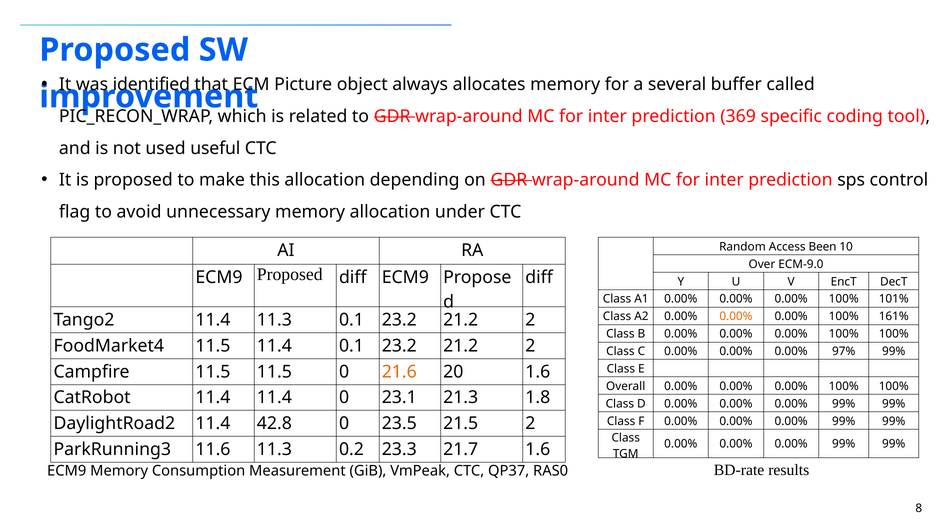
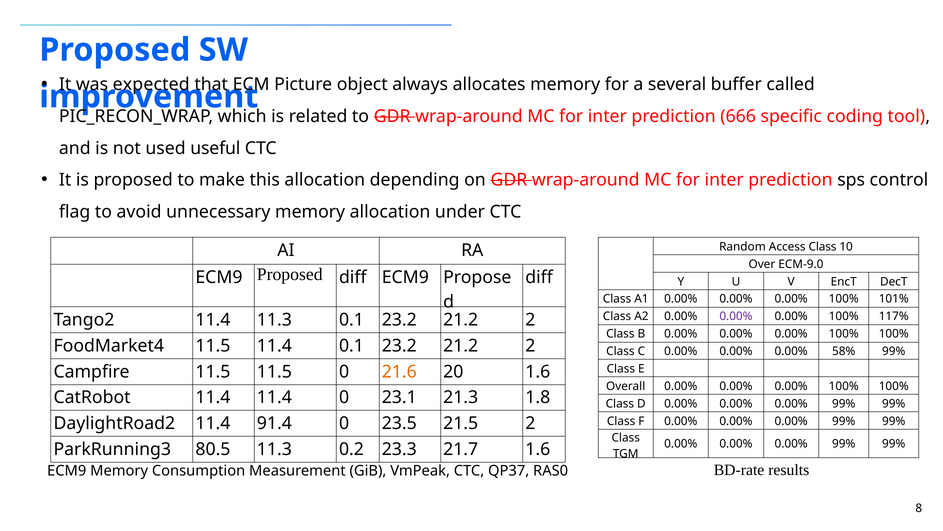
identified: identified -> expected (151, 84)
369: 369 -> 666 (738, 116)
Access Been: Been -> Class (823, 247)
0.00% colour: orange -> purple (736, 316)
161%: 161% -> 117% (894, 316)
97%: 97% -> 58% (844, 351)
42.8: 42.8 -> 91.4 (274, 423)
11.6: 11.6 -> 80.5 (213, 449)
